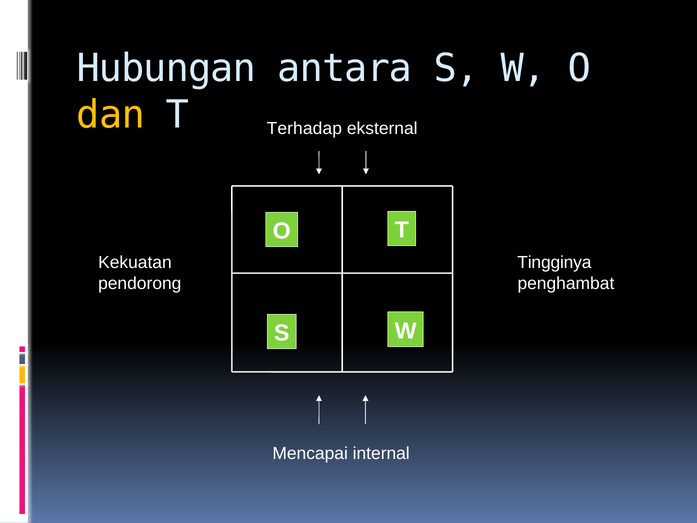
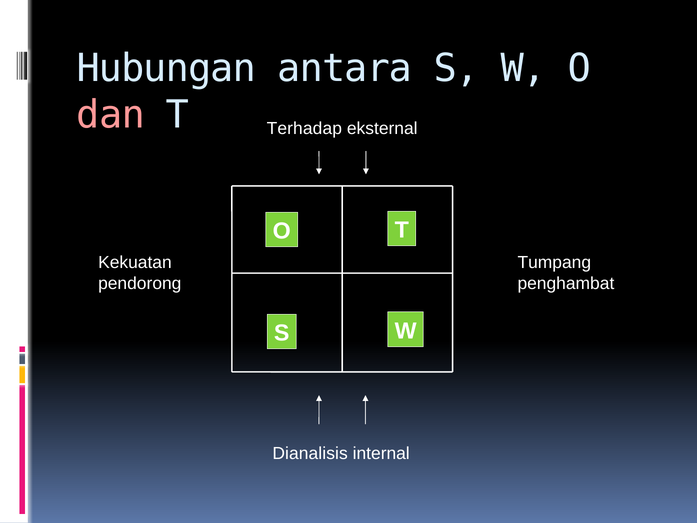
dan colour: yellow -> pink (111, 115)
Tingginya: Tingginya -> Tumpang (554, 262)
Mencapai: Mencapai -> Dianalisis (310, 453)
